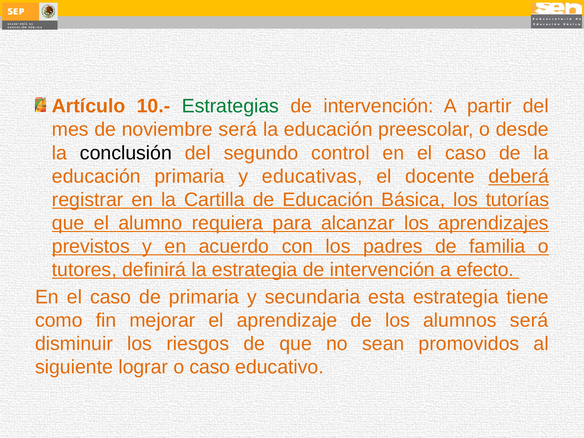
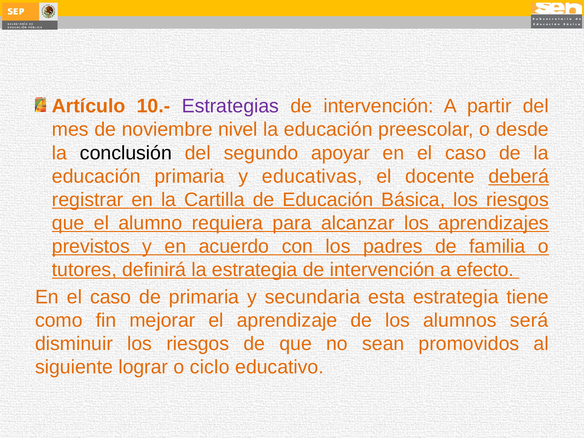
Estrategias colour: green -> purple (230, 106)
noviembre será: será -> nivel (238, 130)
control: control -> apoyar (341, 153)
Básica los tutorías: tutorías -> riesgos (517, 200)
o caso: caso -> ciclo (210, 367)
